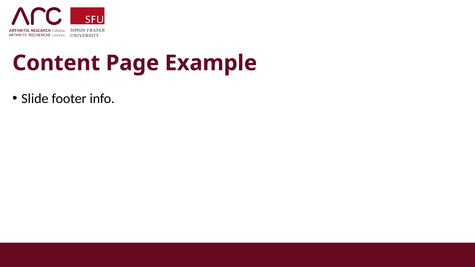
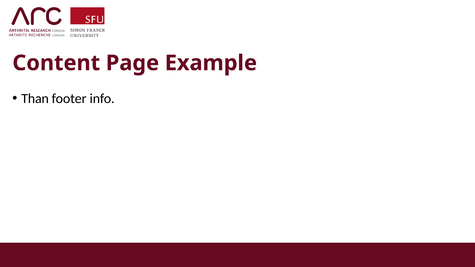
Slide: Slide -> Than (35, 99)
